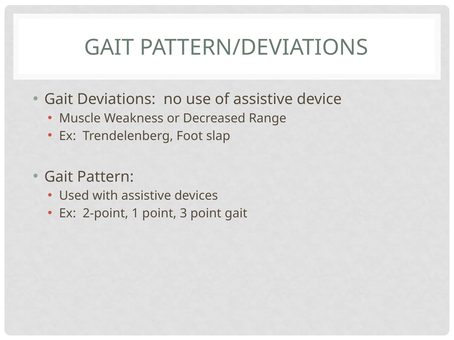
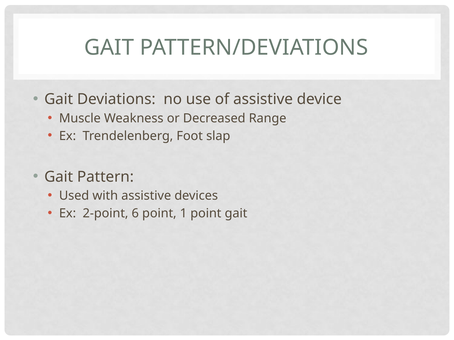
1: 1 -> 6 (135, 214)
3: 3 -> 1 (183, 214)
